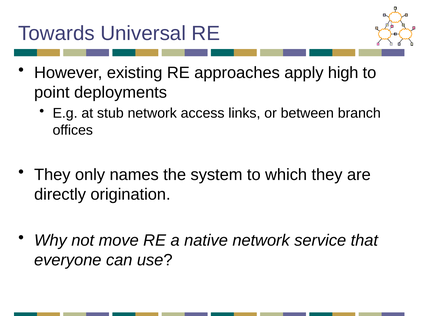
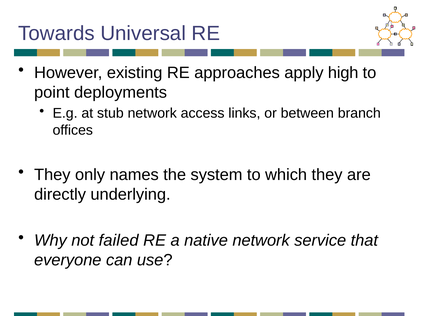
origination: origination -> underlying (131, 195)
move: move -> failed (119, 241)
